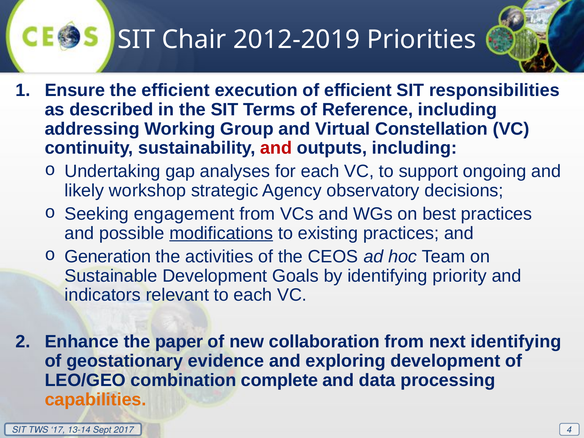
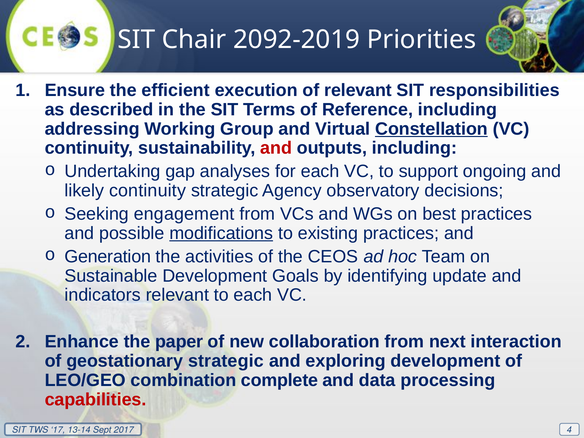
2012-2019: 2012-2019 -> 2092-2019 (297, 40)
of efficient: efficient -> relevant (358, 90)
Constellation underline: none -> present (431, 129)
likely workshop: workshop -> continuity (148, 191)
priority: priority -> update (460, 276)
next identifying: identifying -> interaction (516, 342)
geostationary evidence: evidence -> strategic (226, 361)
capabilities colour: orange -> red (96, 399)
